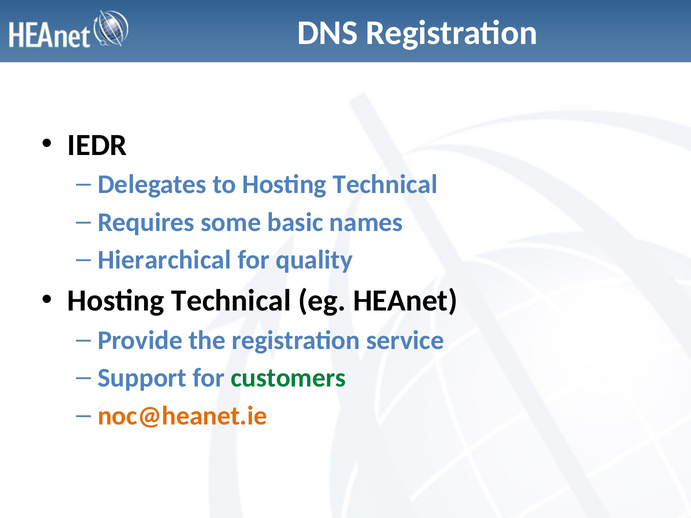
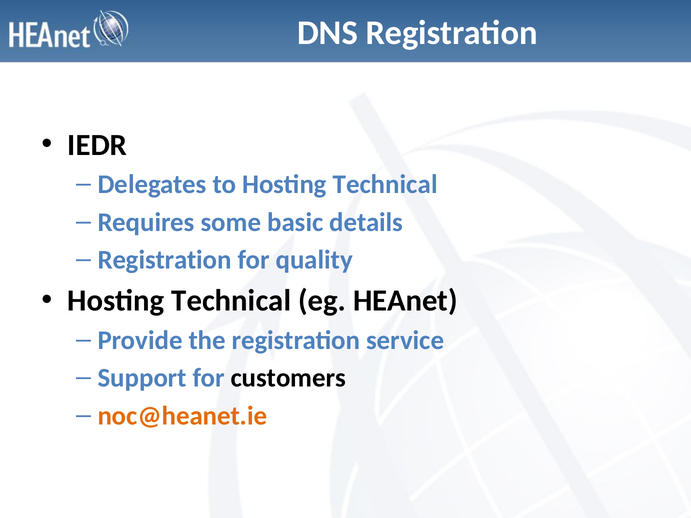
names: names -> details (366, 222)
Hierarchical: Hierarchical -> Registration (165, 260)
customers colour: green -> black (288, 378)
